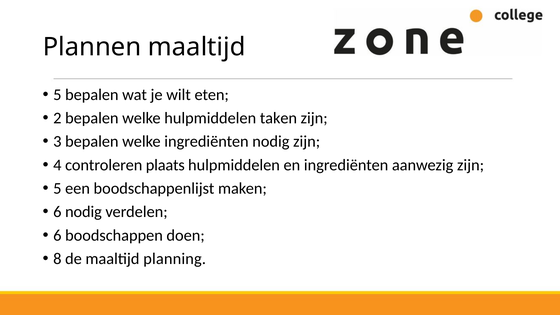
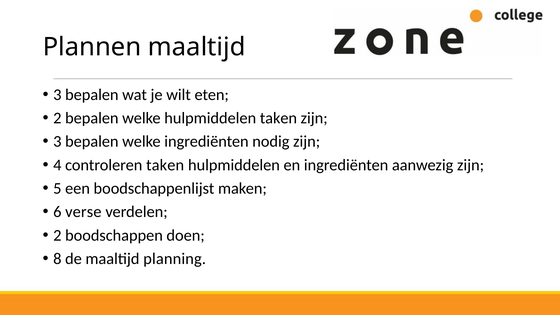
5: 5 -> 3 (57, 95)
controleren plaats: plaats -> taken (165, 165)
6 nodig: nodig -> verse (83, 212)
6: 6 -> 2 (57, 235)
